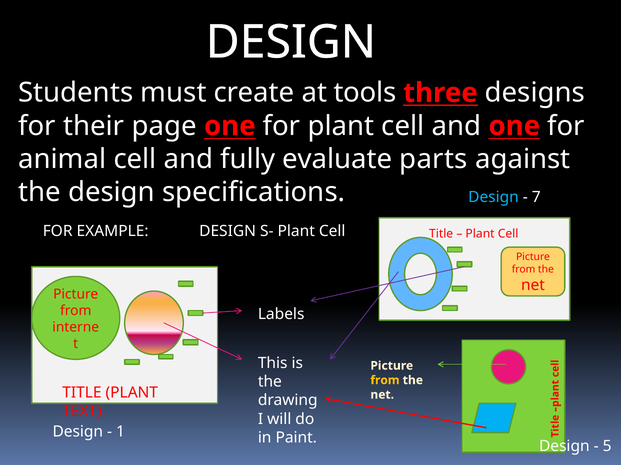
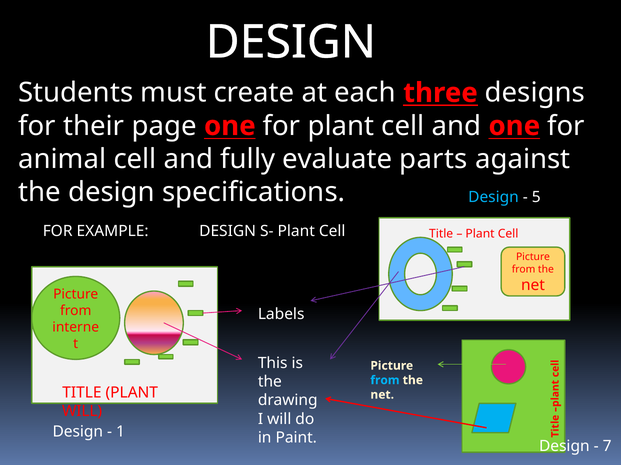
tools: tools -> each (365, 93)
7: 7 -> 5 (536, 197)
from colour: yellow -> light blue (385, 381)
TEXT: TEXT -> WILL (82, 412)
5: 5 -> 7 (607, 447)
